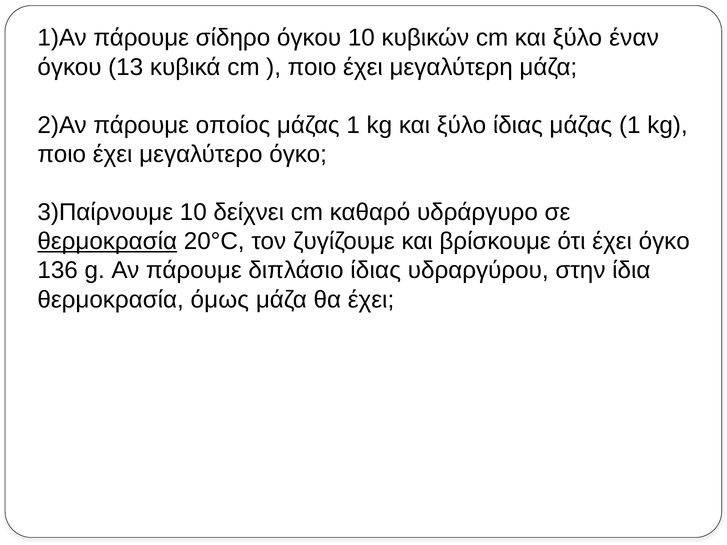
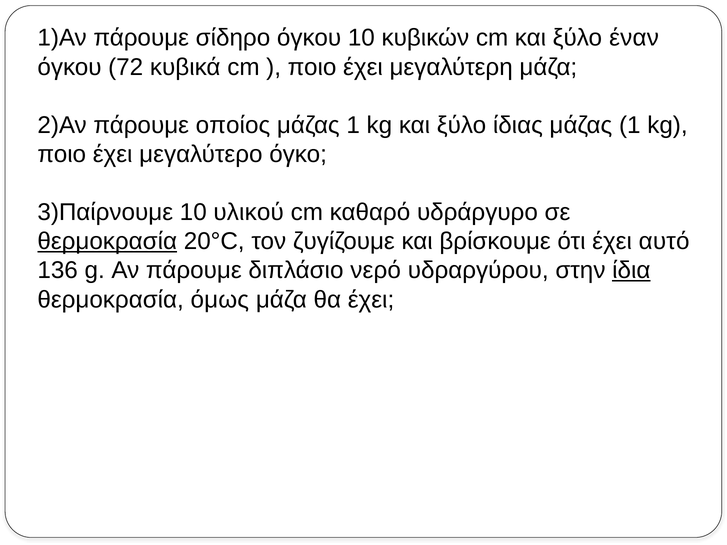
13: 13 -> 72 (126, 67)
δείχνει: δείχνει -> υλικού (249, 212)
έχει όγκο: όγκο -> αυτό (664, 242)
διπλάσιο ίδιας: ίδιας -> νερό (376, 271)
ίδια underline: none -> present (631, 271)
